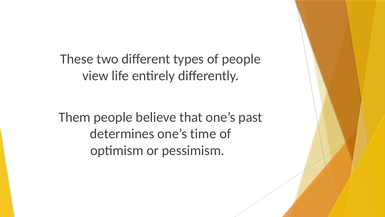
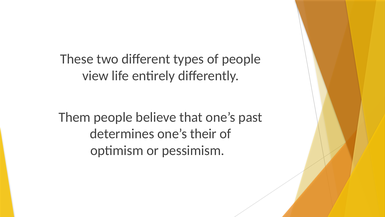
time: time -> their (203, 134)
